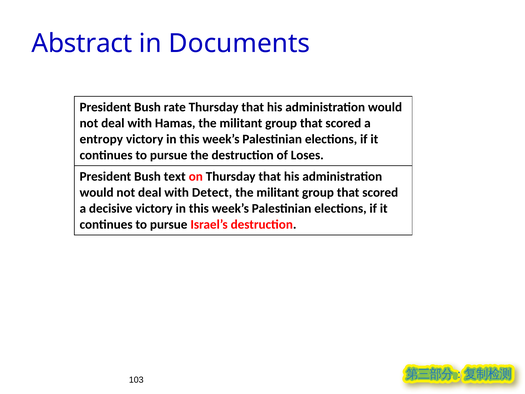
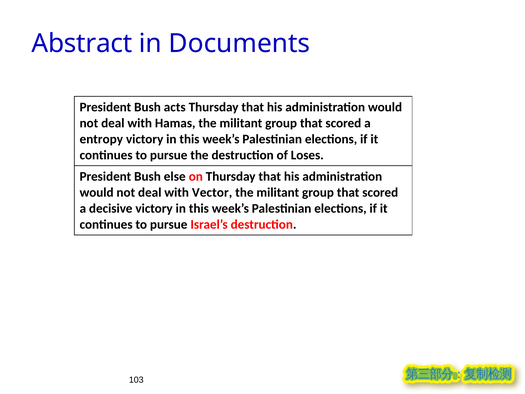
rate: rate -> acts (175, 107)
text: text -> else (175, 176)
Detect: Detect -> Vector (212, 192)
